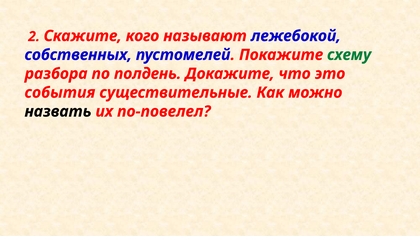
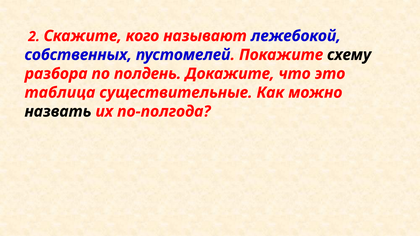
схему colour: green -> black (349, 55)
события: события -> таблица (60, 93)
по-повелел: по-повелел -> по-полгода (164, 112)
